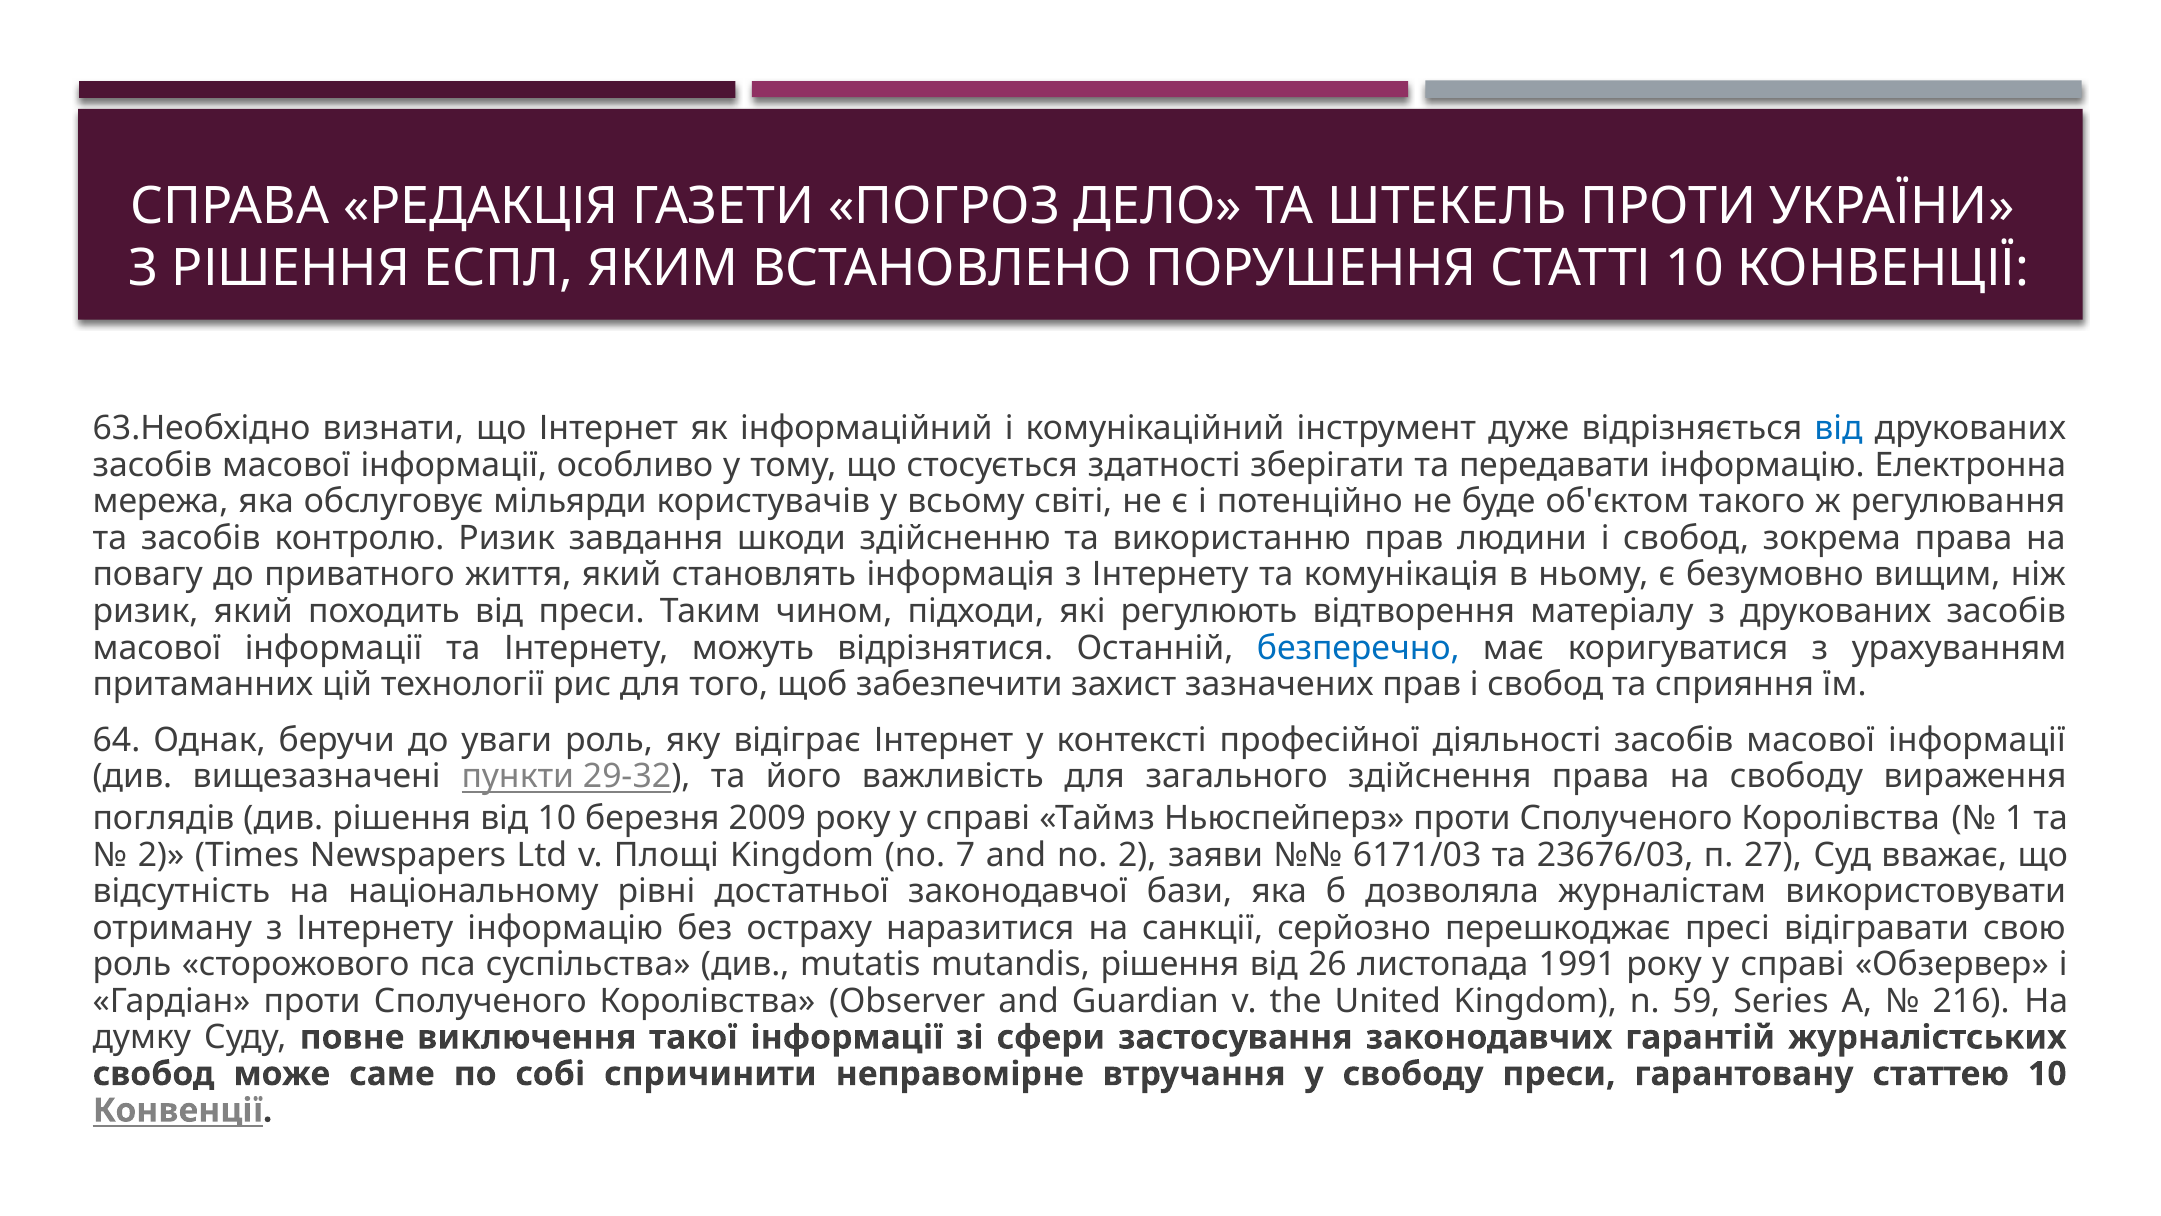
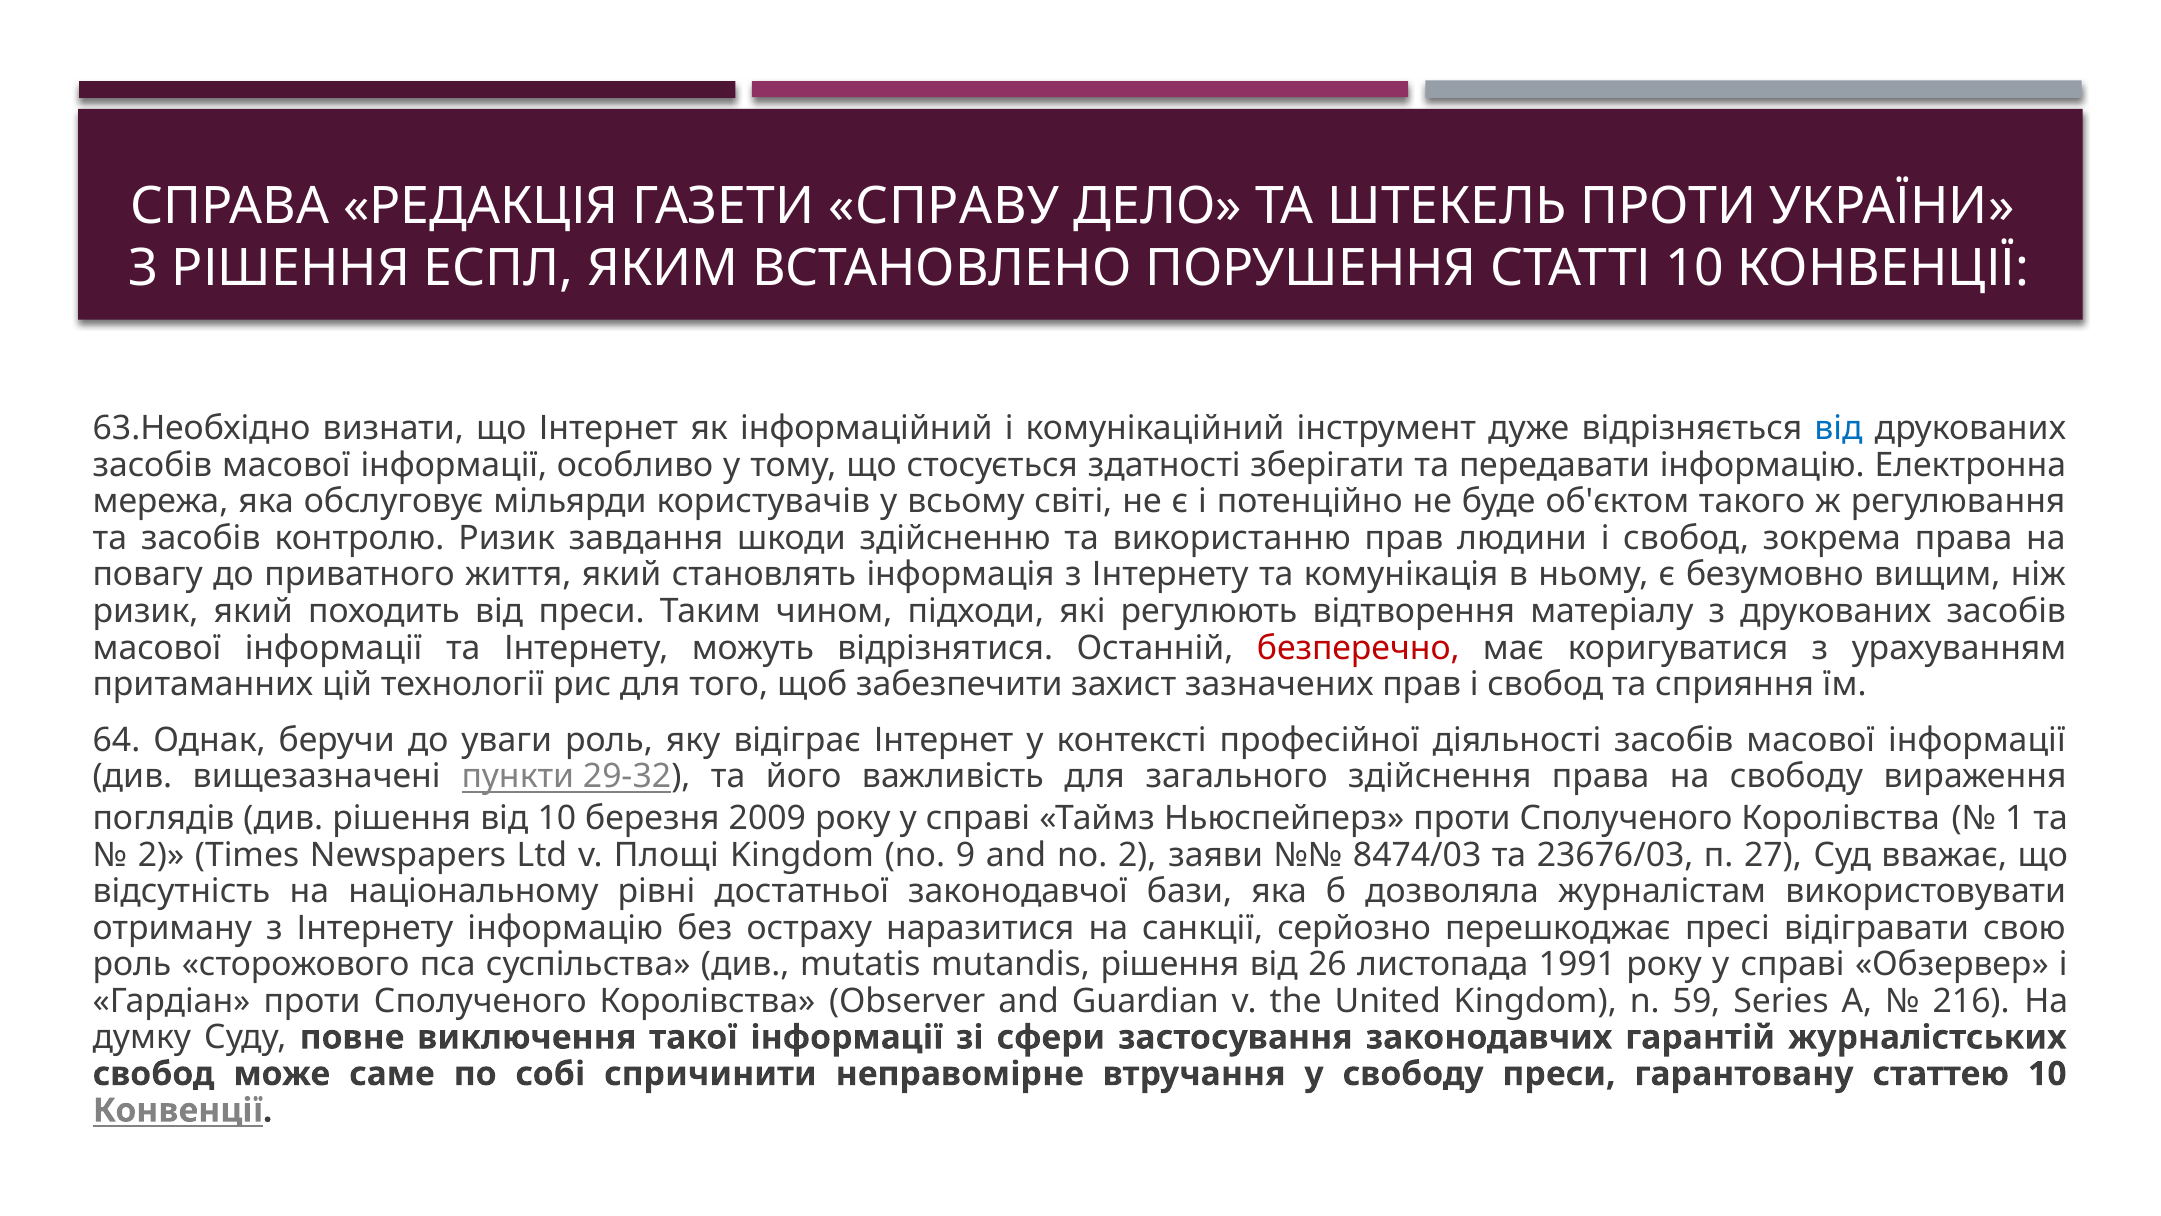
ПОГРОЗ: ПОГРОЗ -> СПРАВУ (944, 206)
безперечно colour: blue -> red (1358, 648)
7: 7 -> 9 (966, 855)
6171/03: 6171/03 -> 8474/03 (1417, 855)
